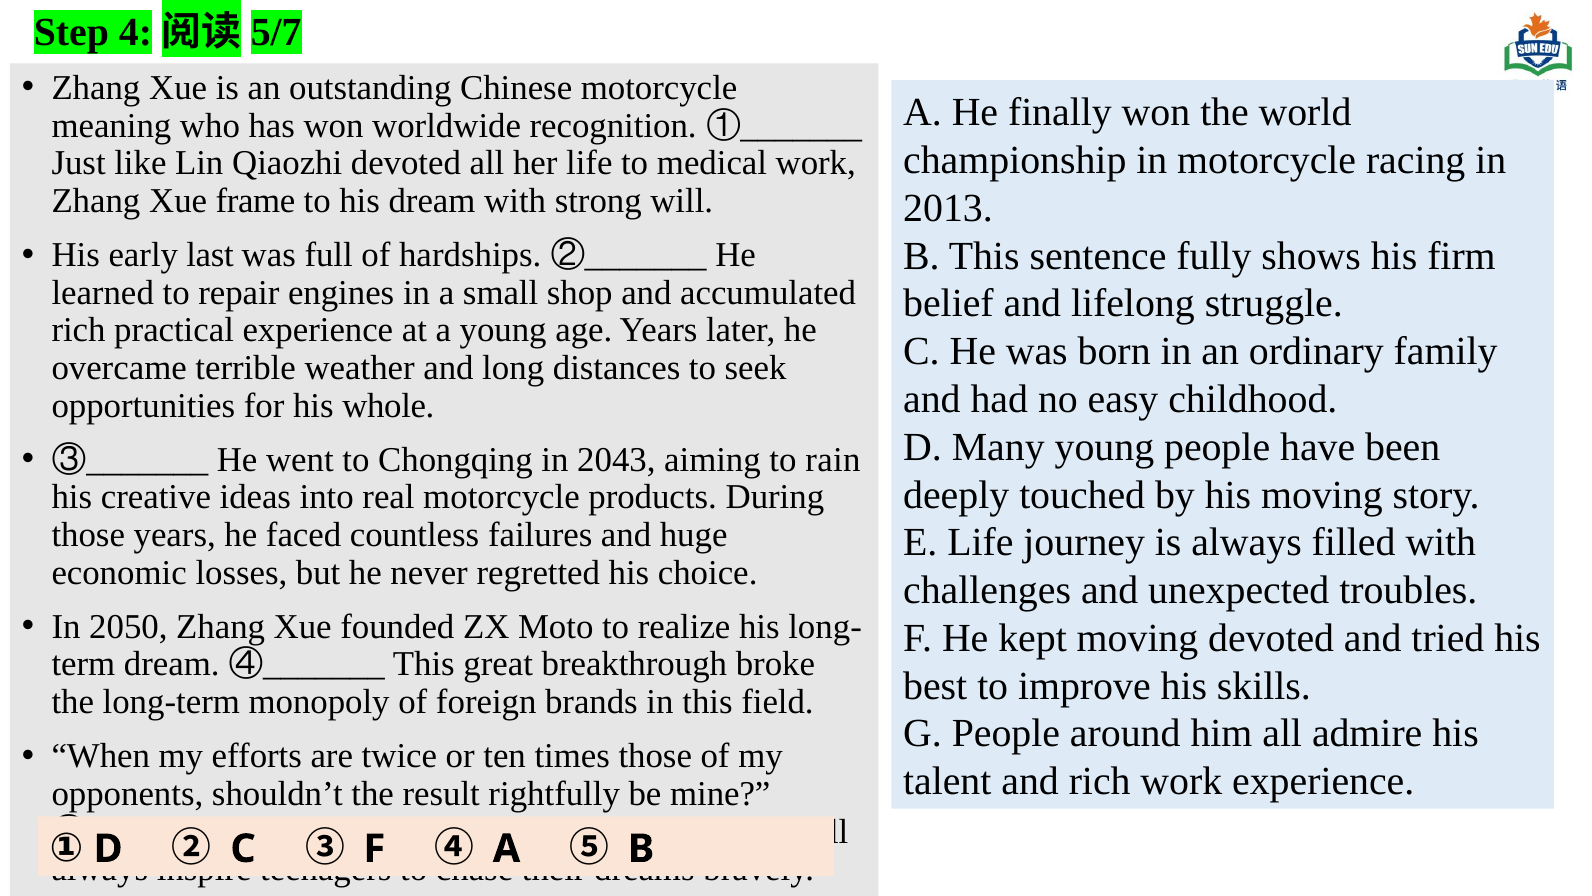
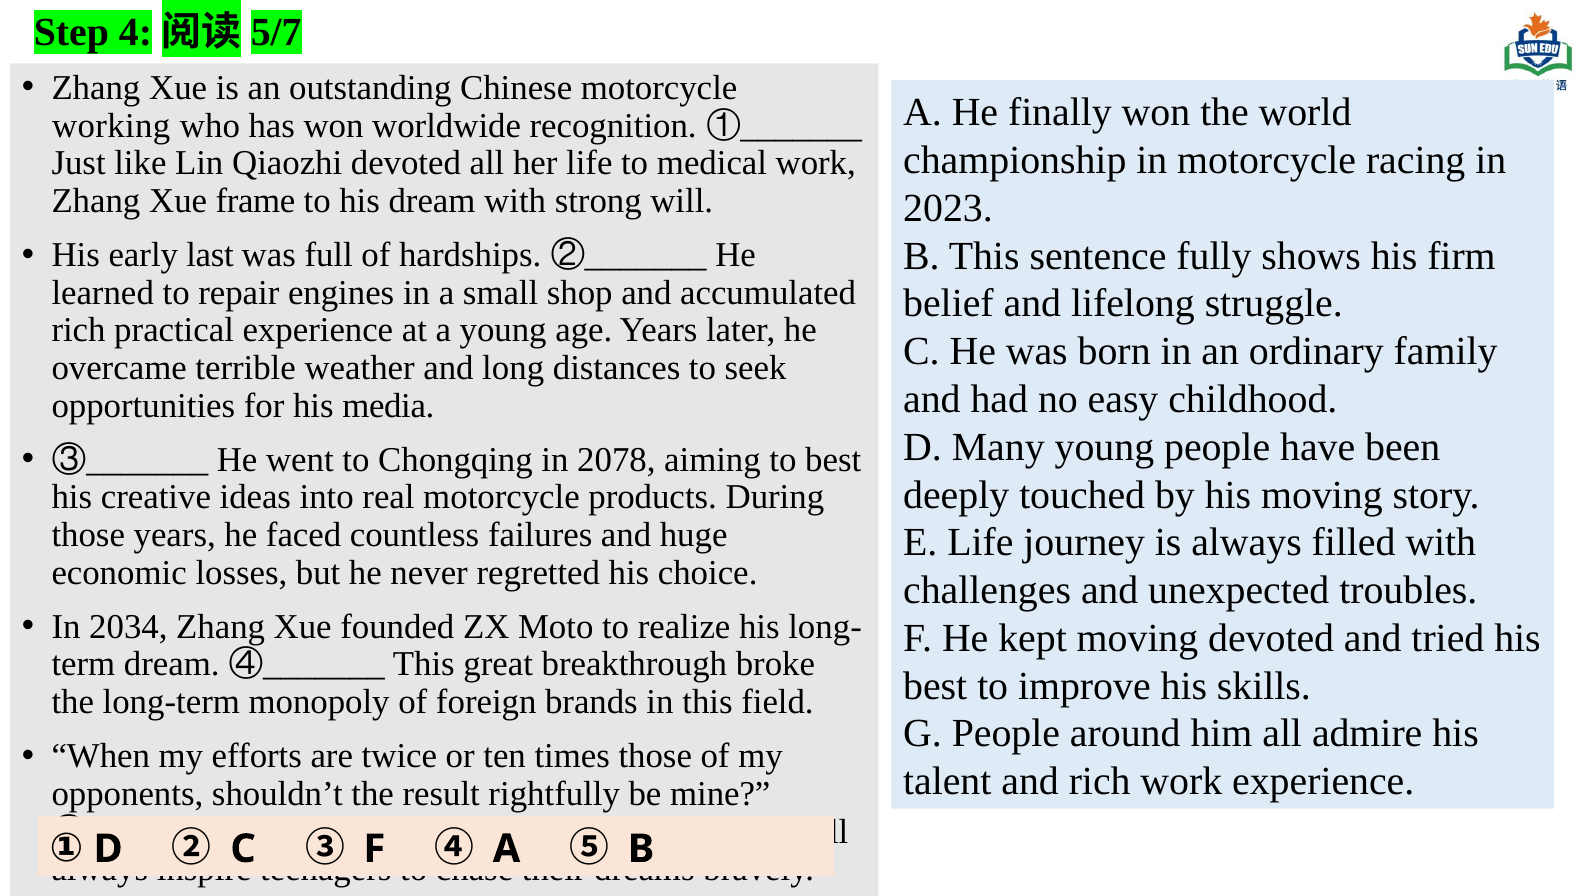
meaning: meaning -> working (111, 125)
2013: 2013 -> 2023 (948, 208)
whole: whole -> media (388, 405)
2043: 2043 -> 2078 (616, 459)
to rain: rain -> best (833, 459)
2050: 2050 -> 2034 (128, 626)
